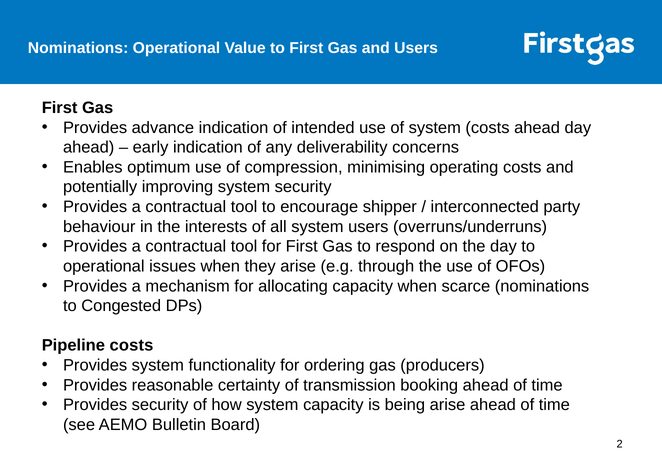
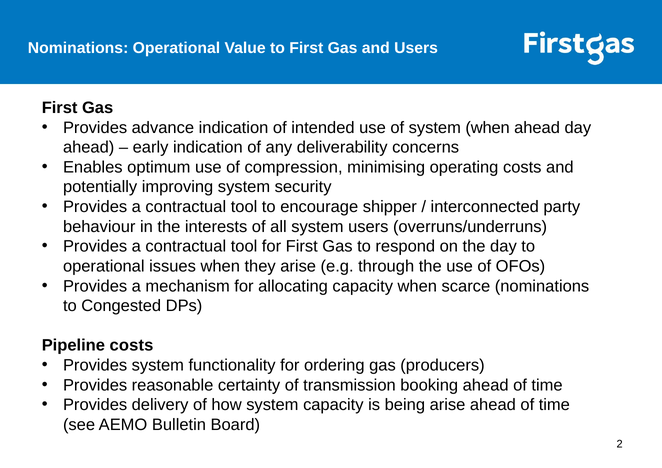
system costs: costs -> when (488, 128)
Provides security: security -> delivery (160, 405)
